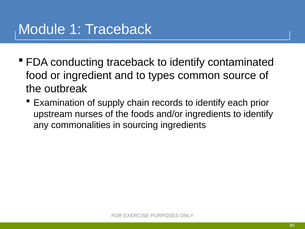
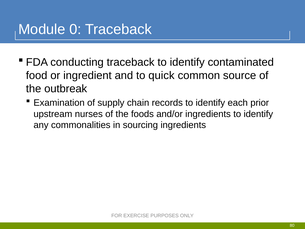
1: 1 -> 0 (75, 29)
types: types -> quick (161, 75)
